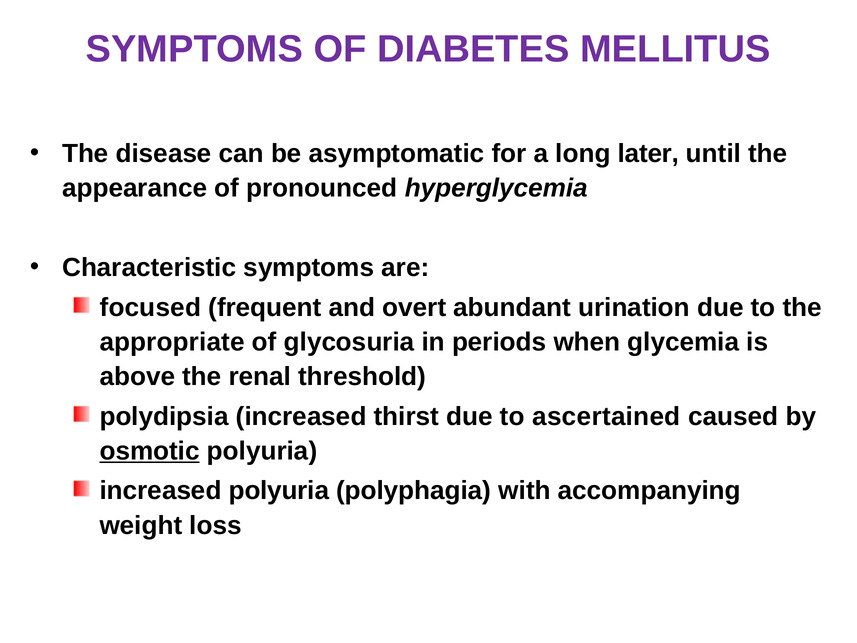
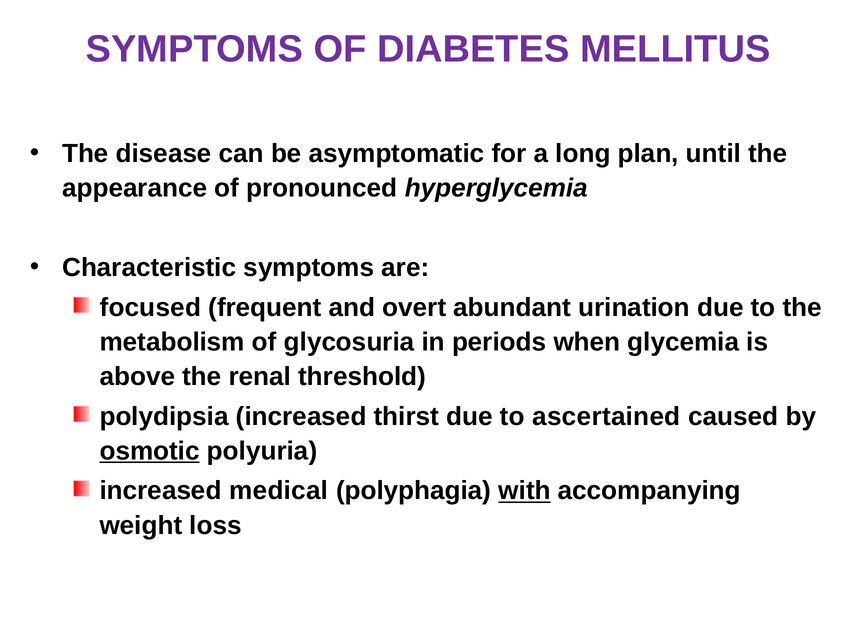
later: later -> plan (648, 154)
appropriate: appropriate -> metabolism (172, 342)
increased polyuria: polyuria -> medical (279, 491)
with underline: none -> present (525, 491)
